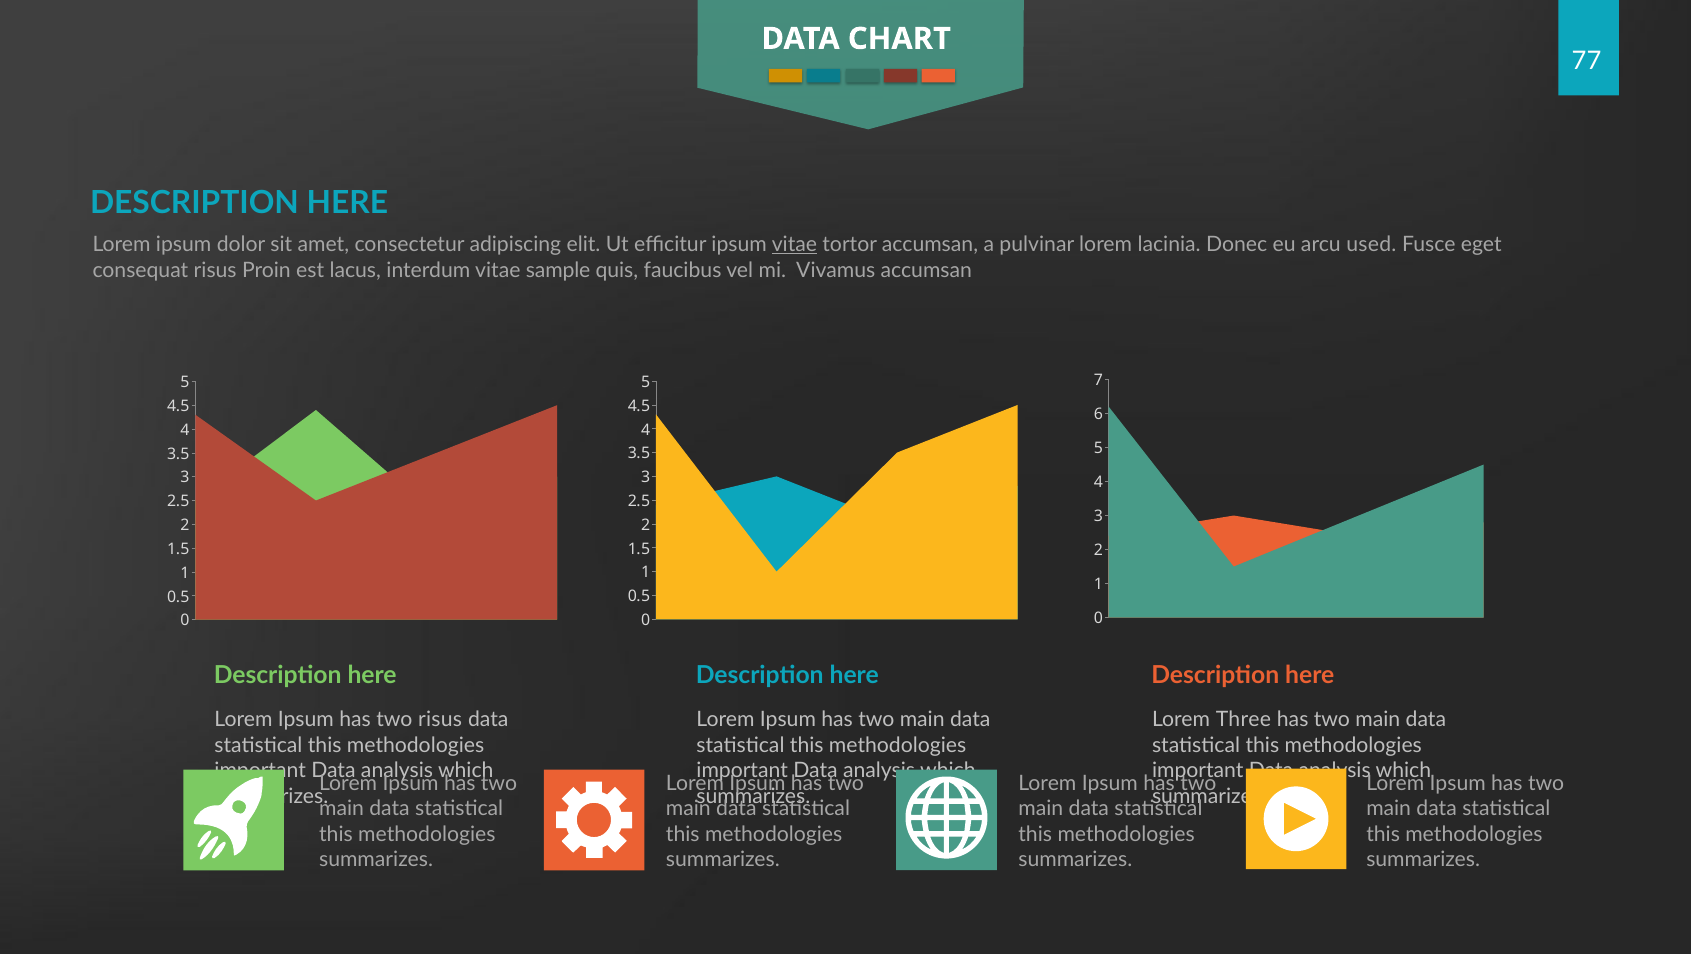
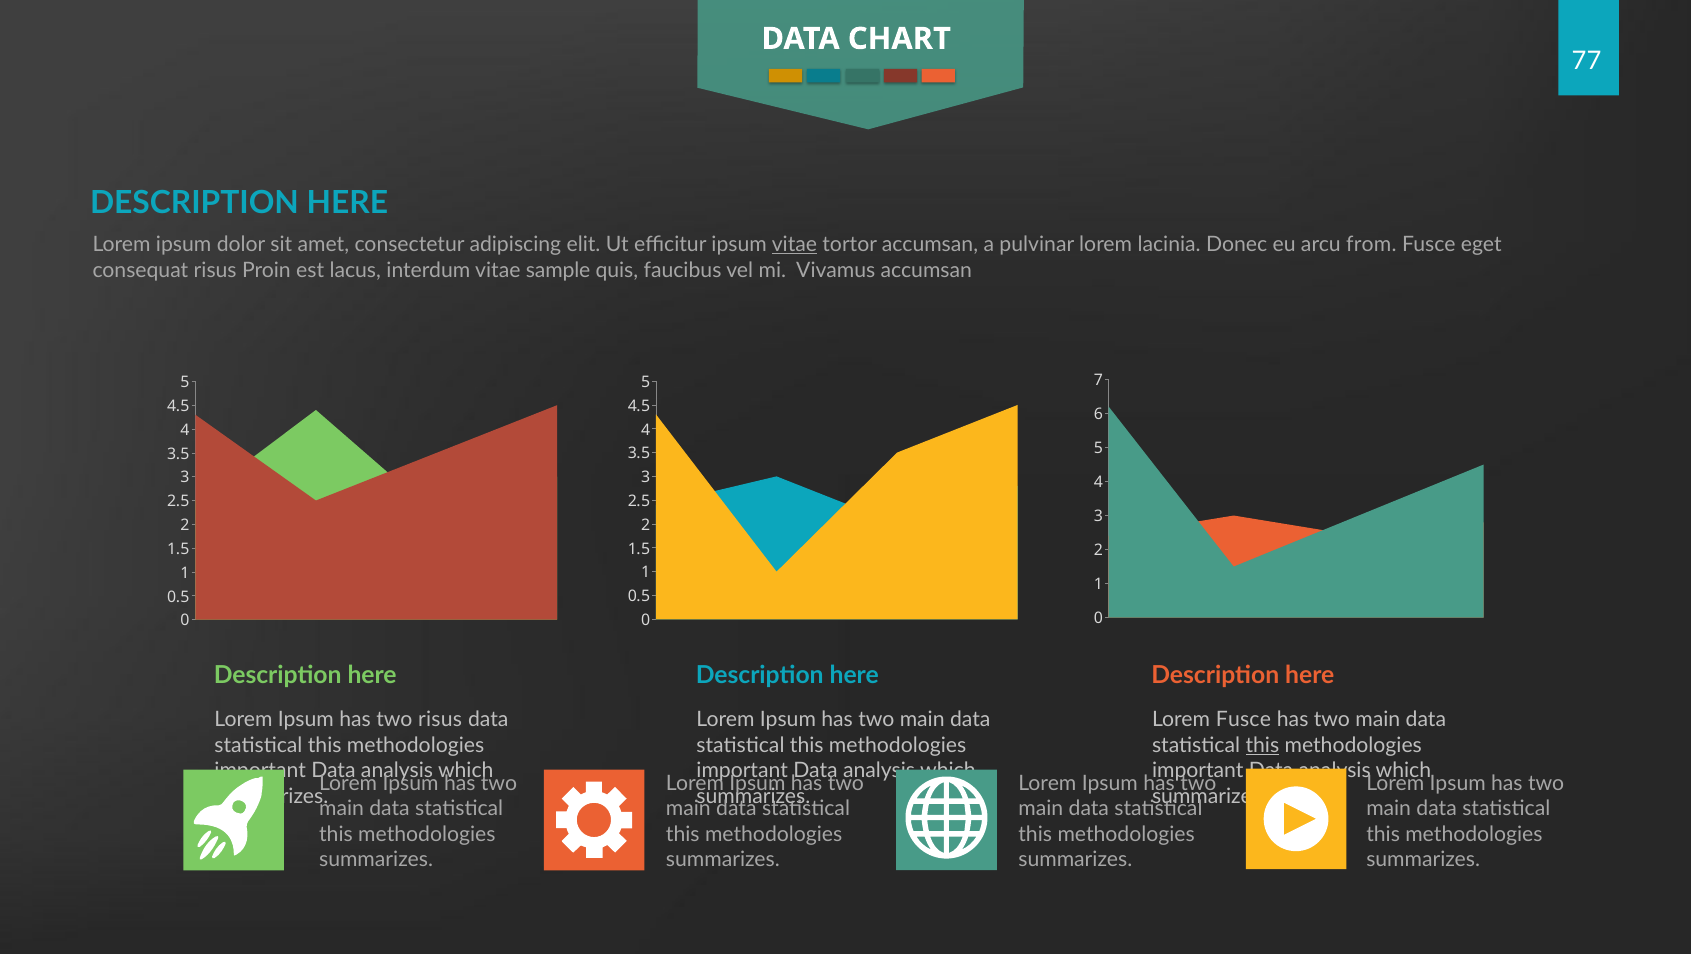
used: used -> from (1371, 244)
Lorem Three: Three -> Fusce (1243, 720)
this underline: none -> present (1262, 745)
